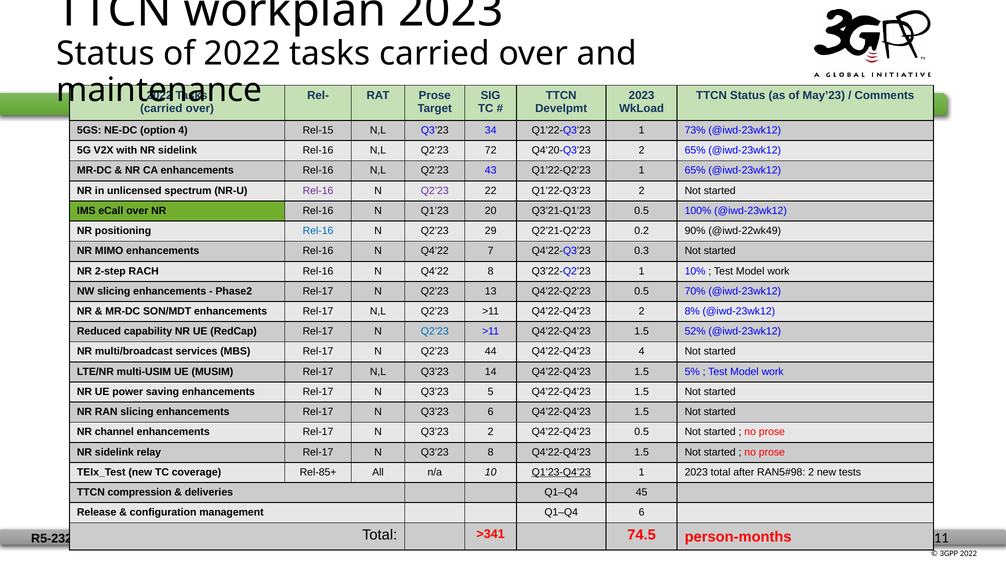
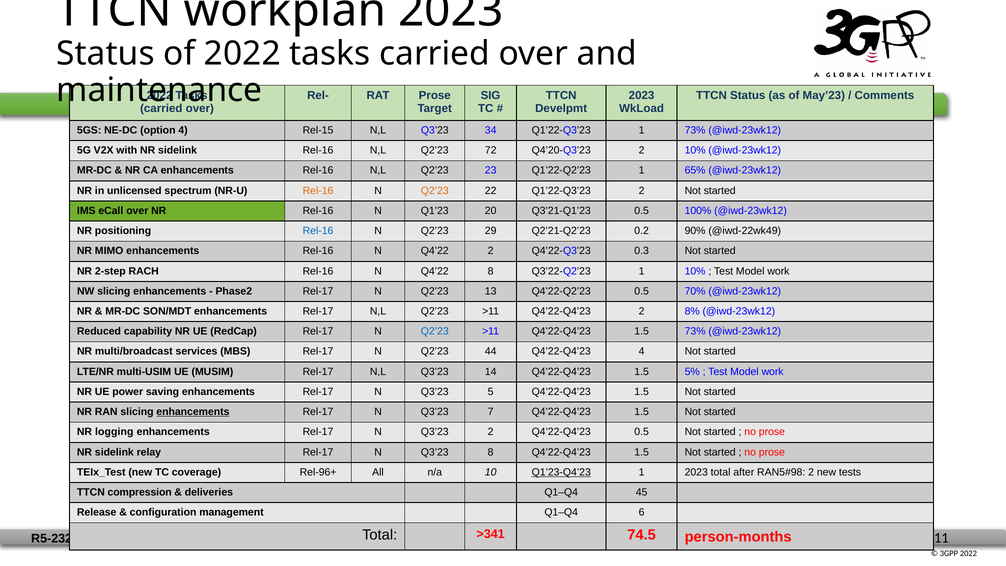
2 65%: 65% -> 10% (695, 150)
43: 43 -> 23 (491, 170)
Rel-16 colour: purple -> orange (318, 191)
Q2’23 colour: purple -> orange (435, 191)
Q4’22 7: 7 -> 2 (491, 251)
1.5 52%: 52% -> 73% (695, 331)
enhancements underline: none -> present (193, 412)
Q3’23 6: 6 -> 7 (491, 412)
channel: channel -> logging (114, 432)
Rel-85+: Rel-85+ -> Rel-96+ (318, 472)
